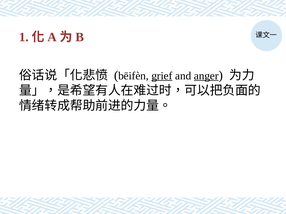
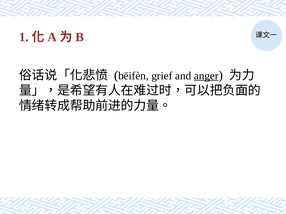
grief underline: present -> none (162, 76)
